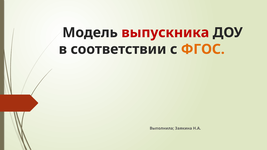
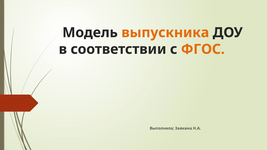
выпускника colour: red -> orange (165, 33)
